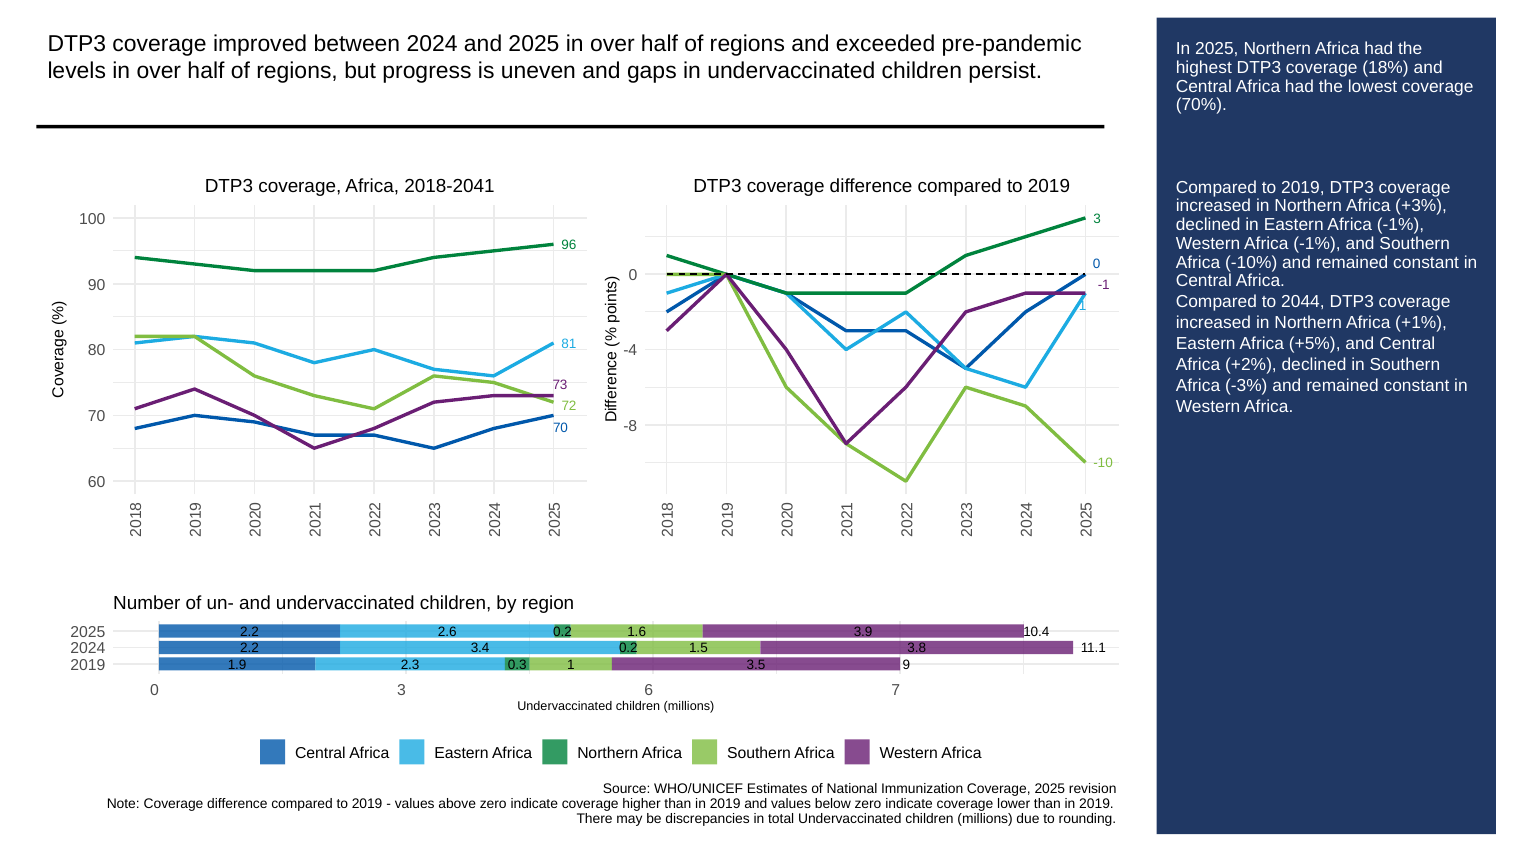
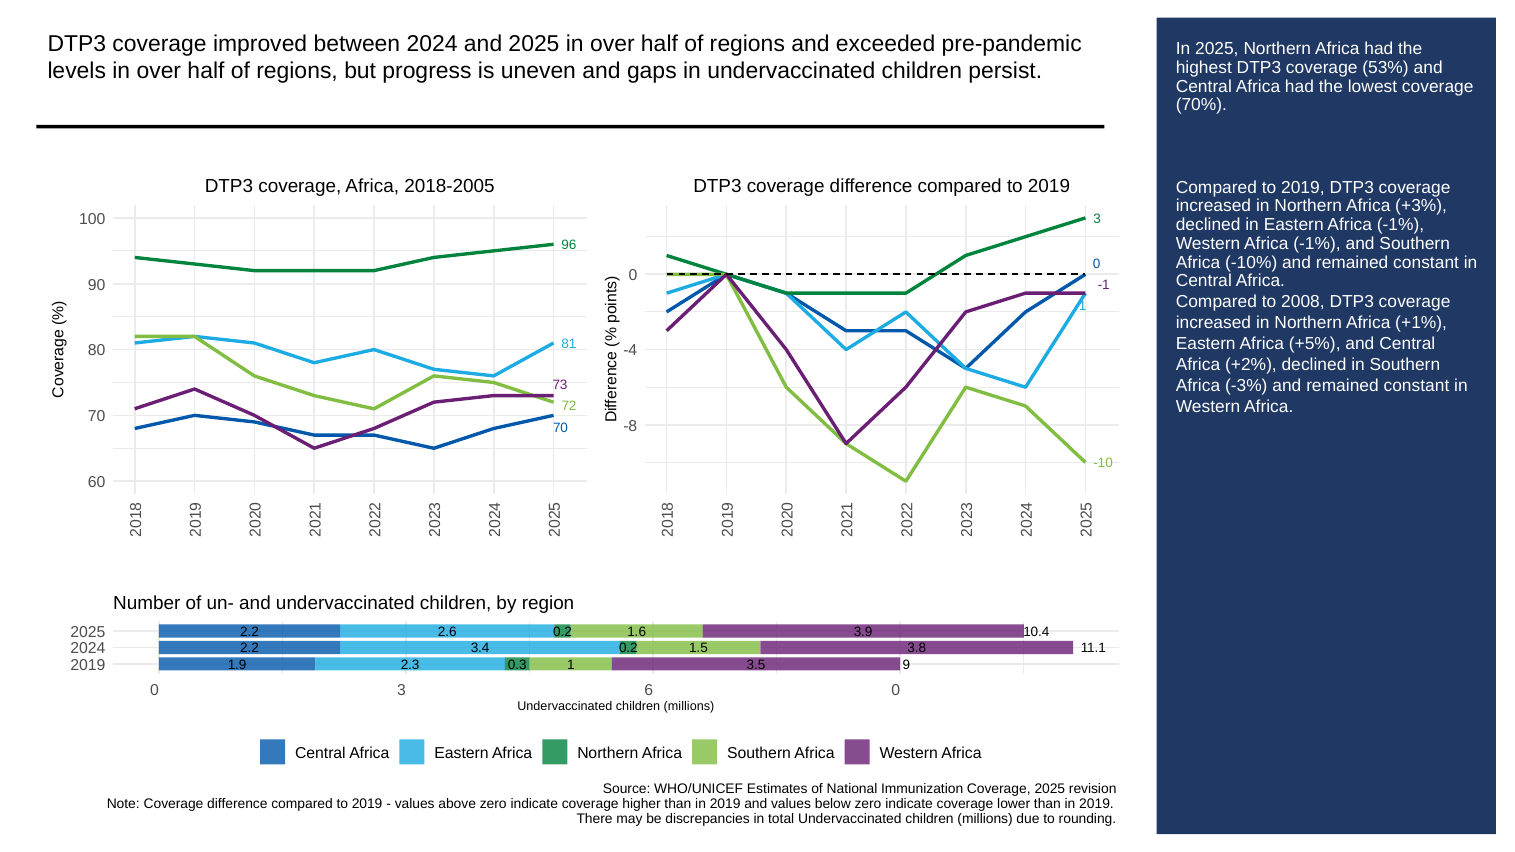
18%: 18% -> 53% (1386, 68)
2018-2041: 2018-2041 -> 2018-2005 (450, 187)
2044: 2044 -> 2008 (1303, 302)
6 7: 7 -> 0 (896, 690)
